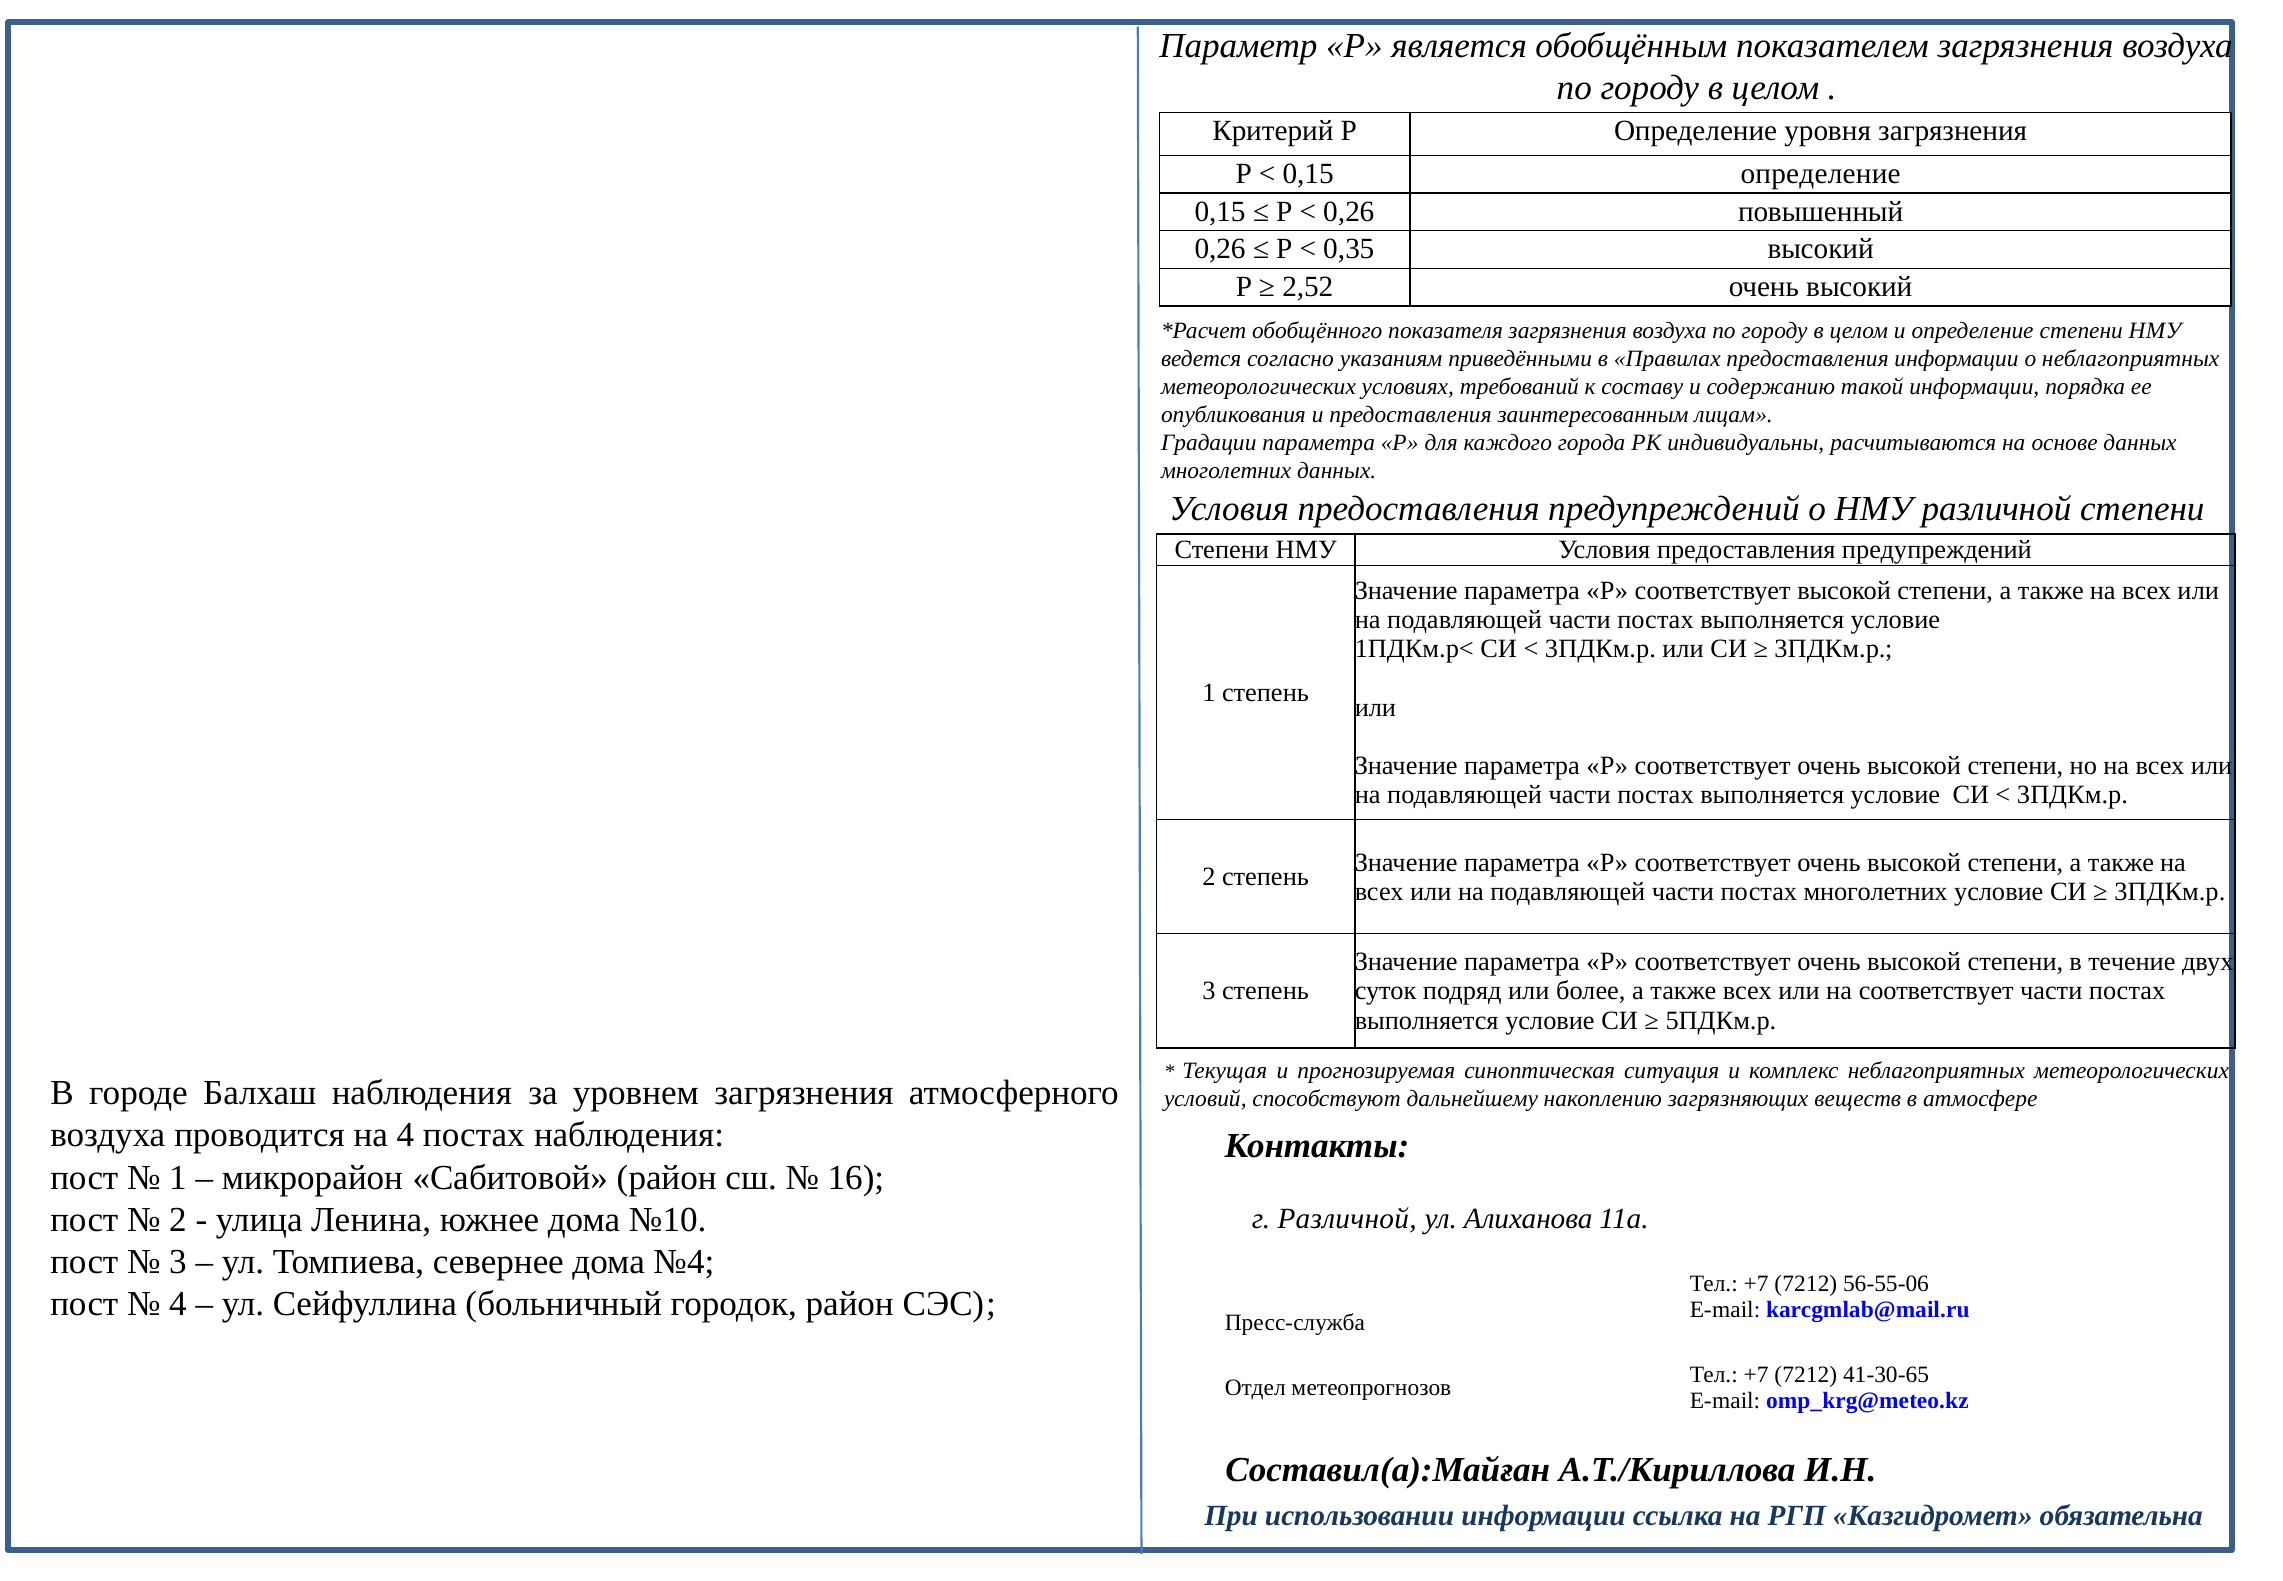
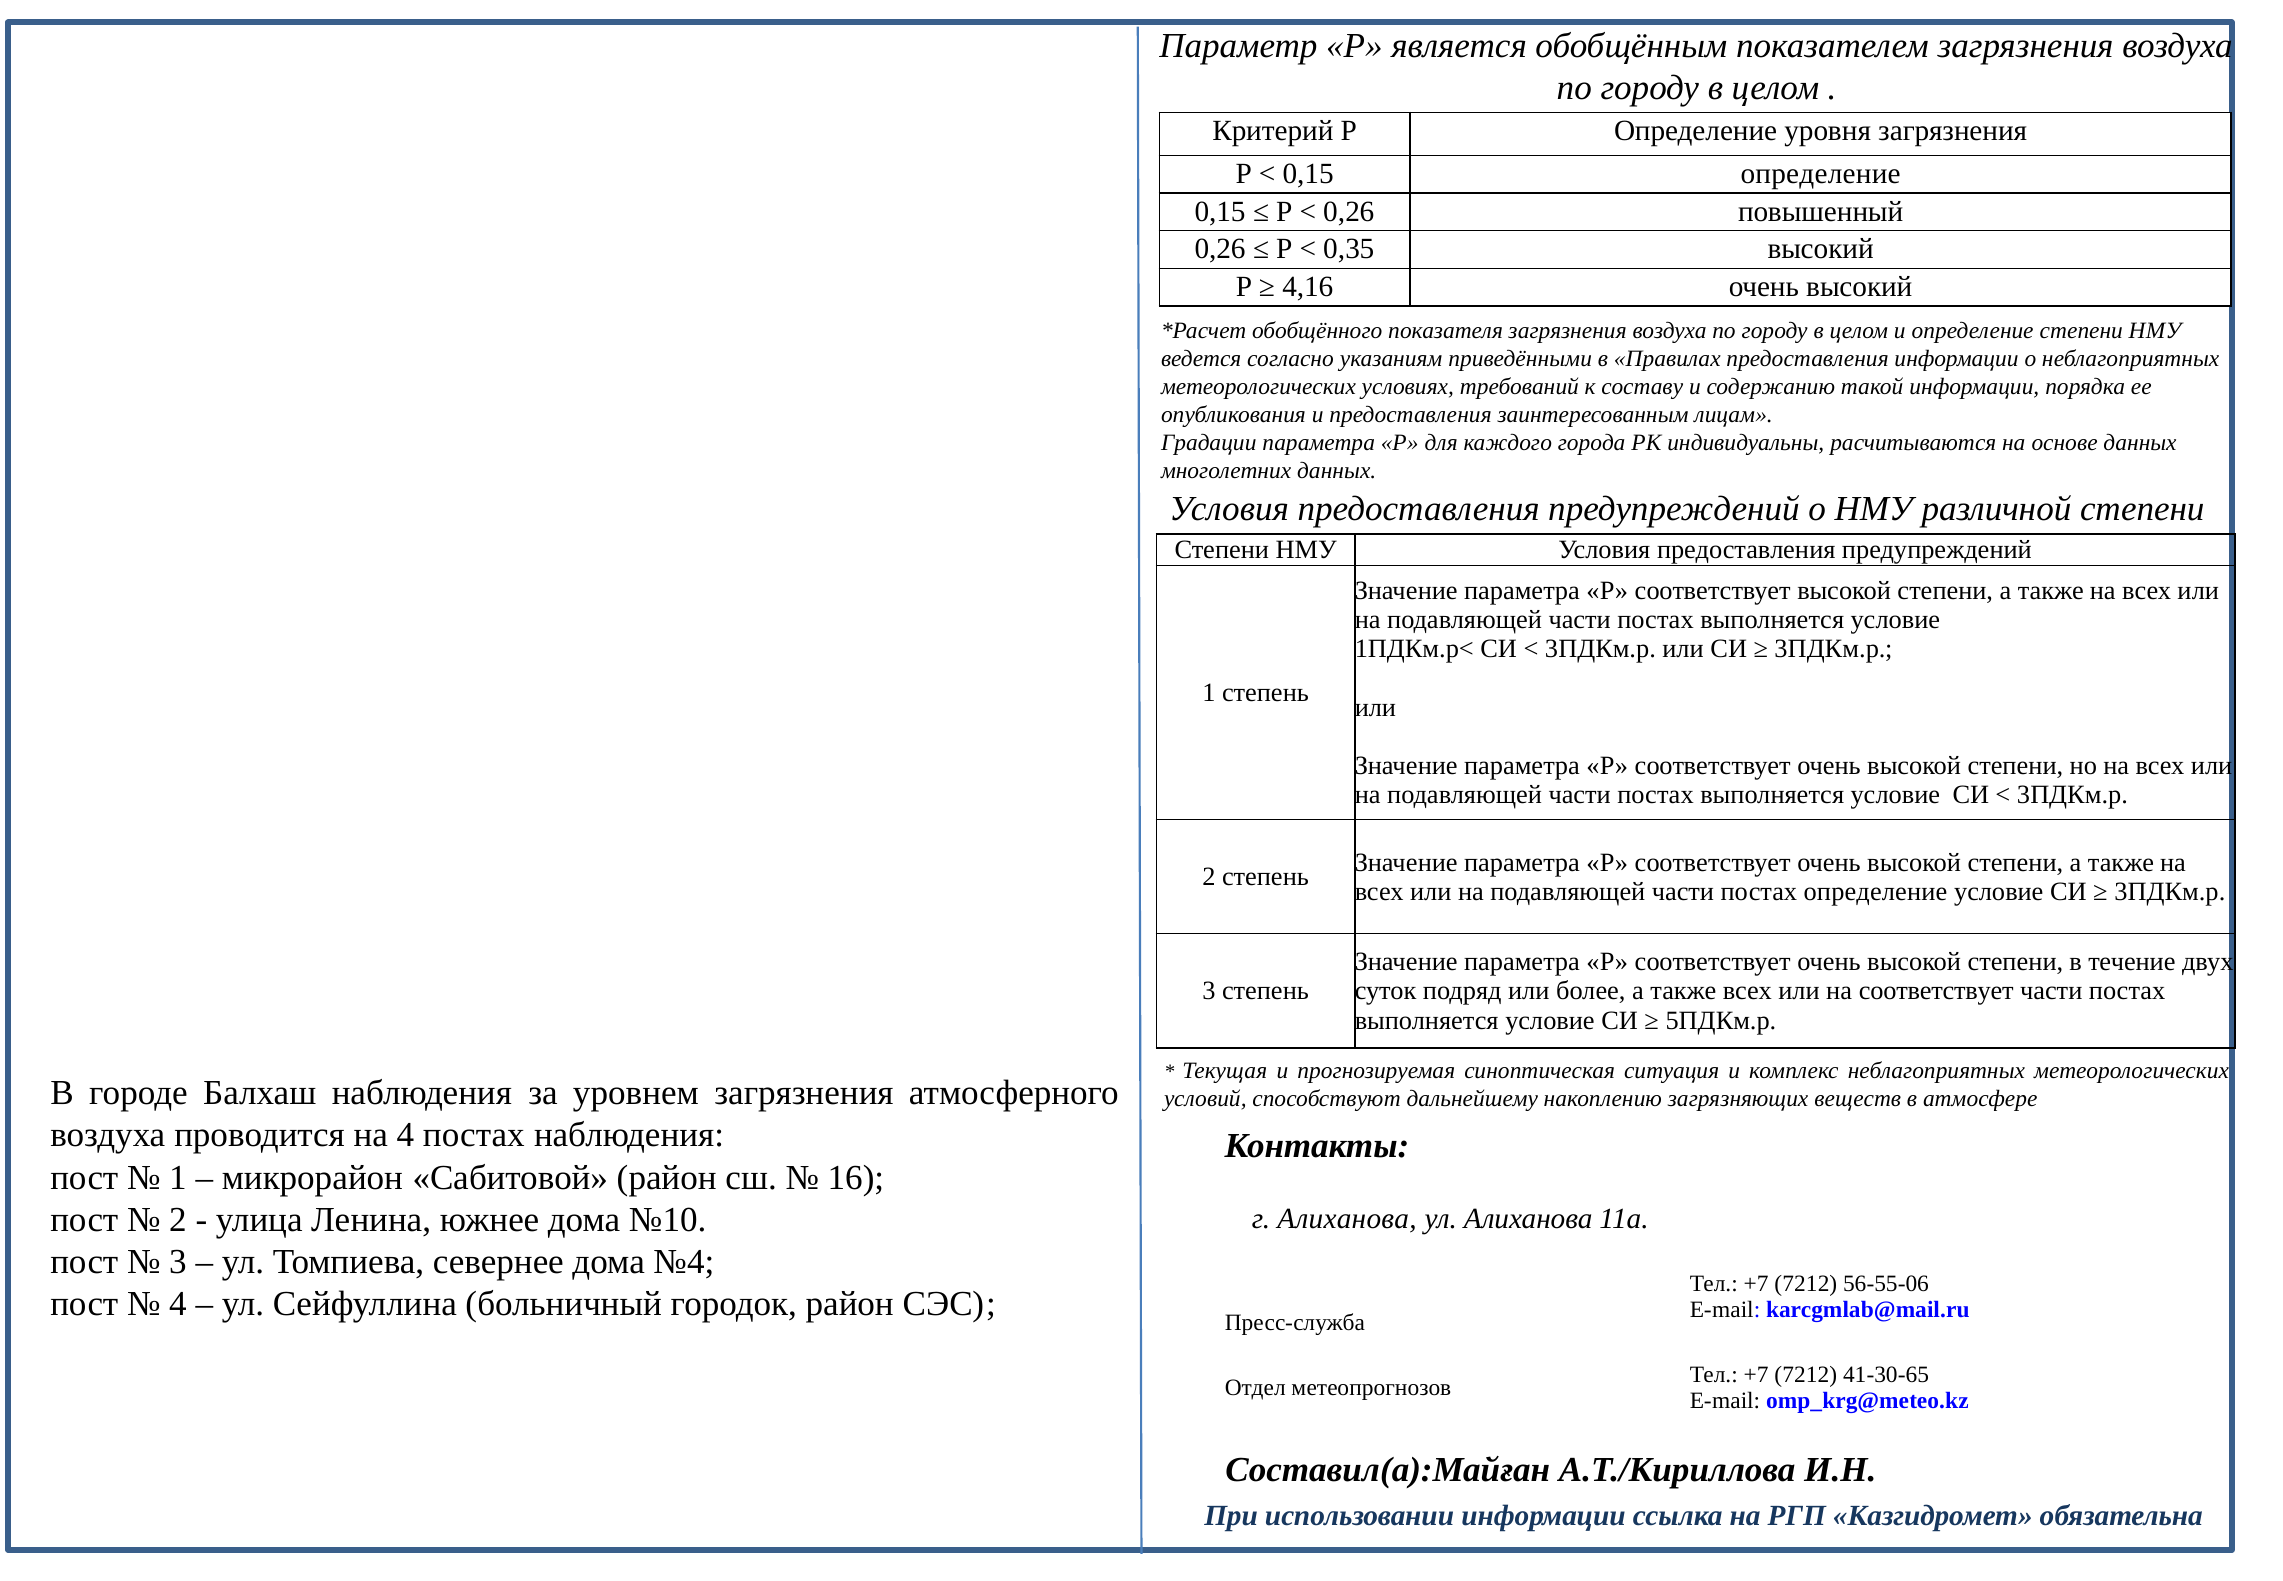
2,52: 2,52 -> 4,16 (1308, 287)
постах многолетних: многолетних -> определение (1875, 891)
г Различной: Различной -> Алиханова (1347, 1219)
